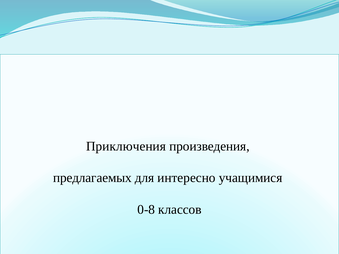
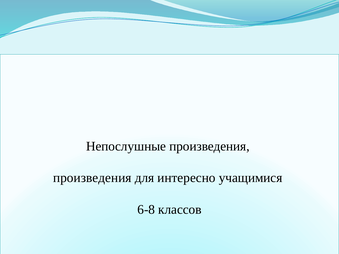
Приключения: Приключения -> Непослушные (126, 146)
предлагаемых: предлагаемых -> произведения (92, 178)
0-8: 0-8 -> 6-8 (146, 210)
